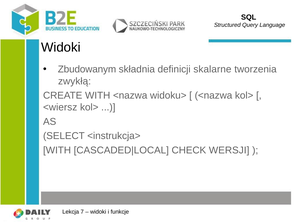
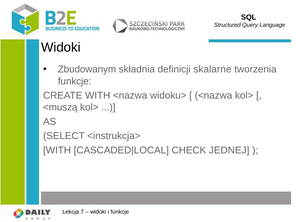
zwykłą: zwykłą -> funkcje (75, 81)
<wiersz: <wiersz -> <muszą (60, 107)
WERSJI: WERSJI -> JEDNEJ (229, 150)
